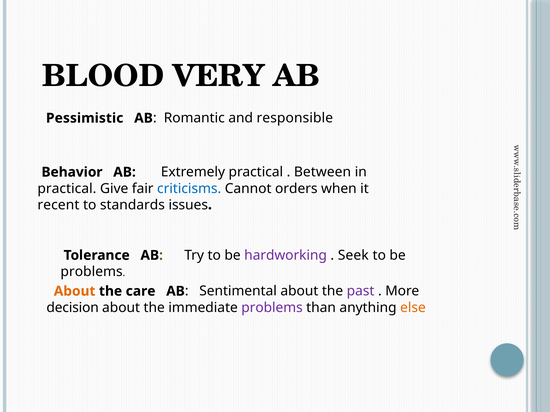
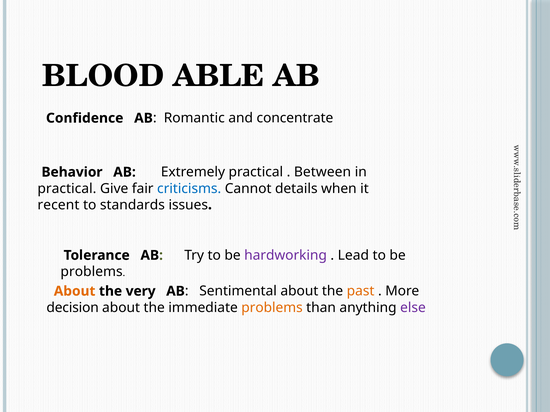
VERY: VERY -> ABLE (219, 76)
Pessimistic: Pessimistic -> Confidence (85, 118)
responsible: responsible -> concentrate (295, 118)
orders: orders -> details (296, 189)
Seek: Seek -> Lead (353, 256)
care: care -> very (141, 291)
past colour: purple -> orange (361, 291)
problems colour: purple -> orange (272, 308)
else colour: orange -> purple (413, 308)
